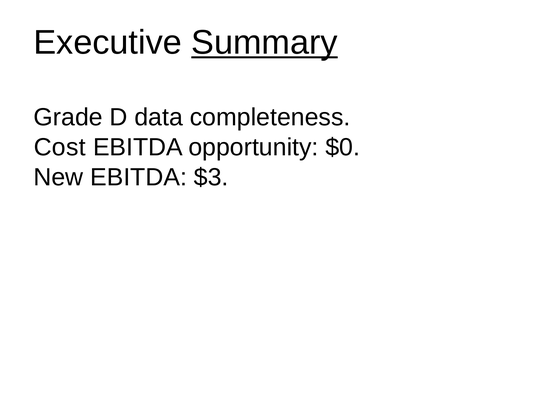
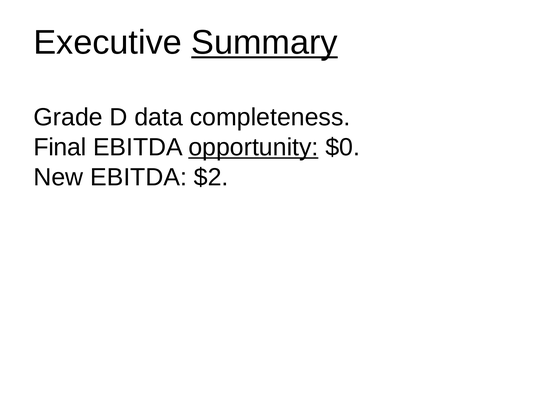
Cost: Cost -> Final (60, 147)
opportunity underline: none -> present (253, 147)
$3: $3 -> $2 (211, 177)
